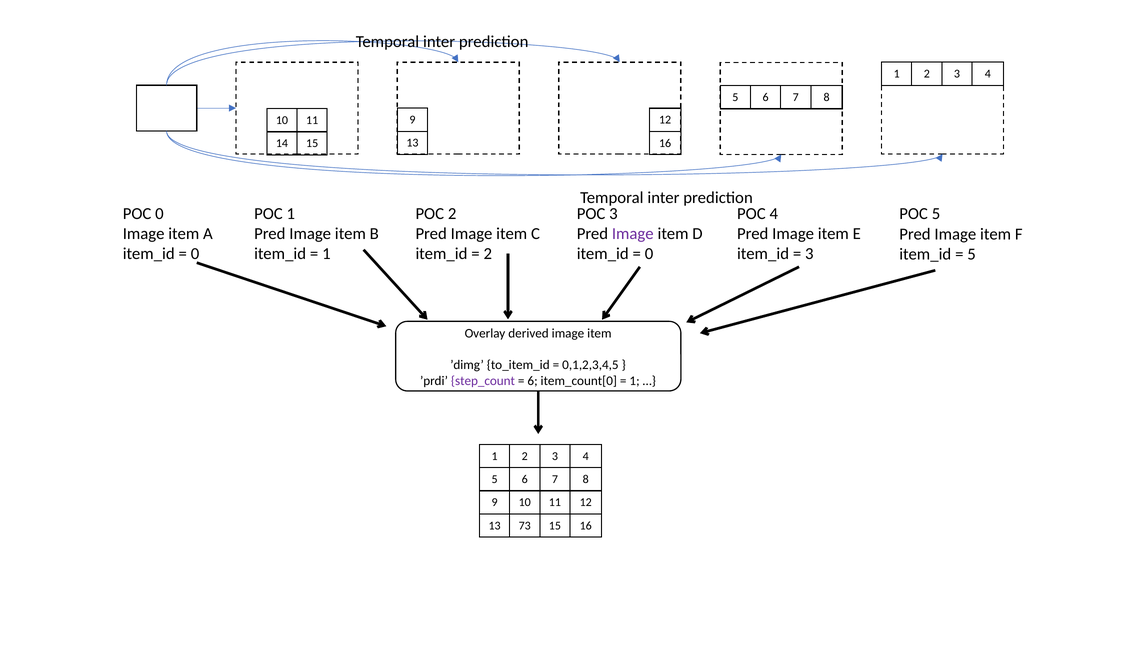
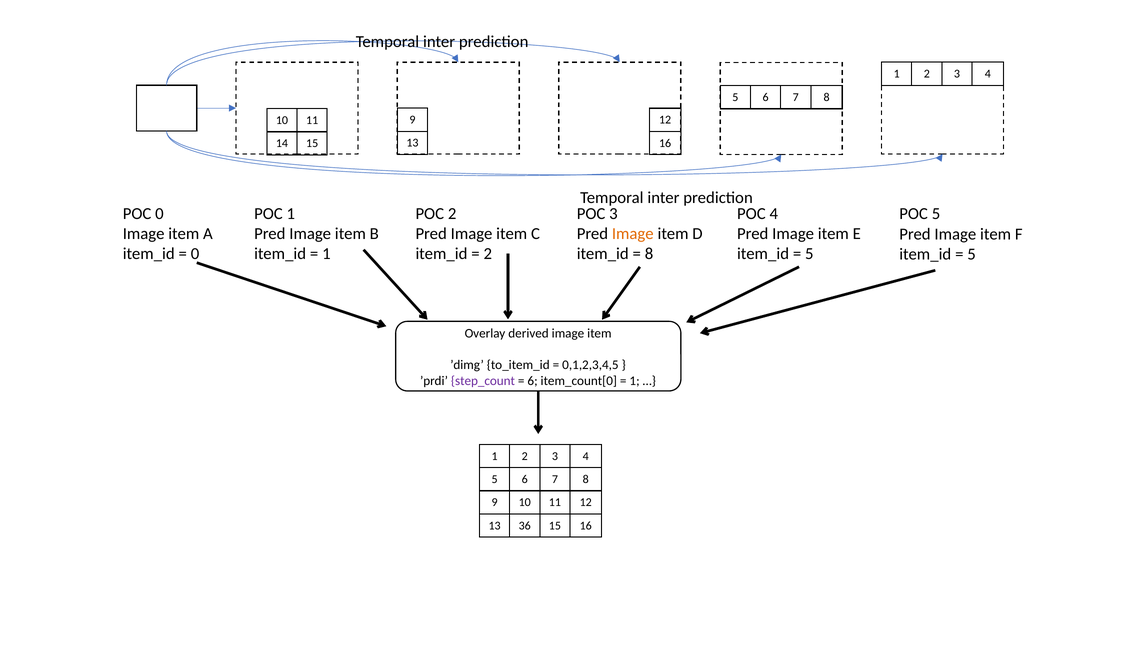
Image colour: purple -> orange (633, 234)
0: 0 -> 8 (649, 254)
3: 3 -> 5 (809, 254)
73: 73 -> 36 (525, 525)
